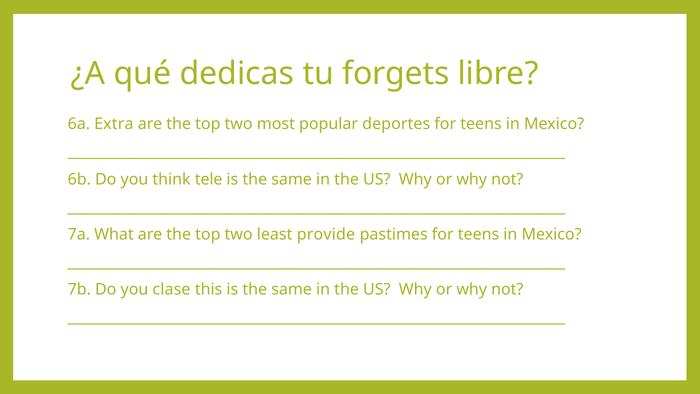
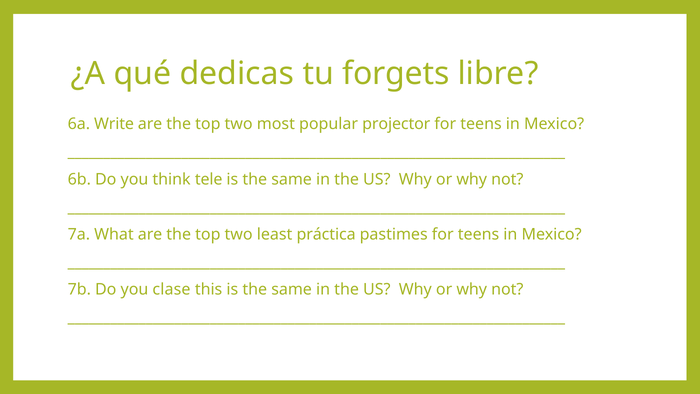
Extra: Extra -> Write (114, 124)
deportes: deportes -> projector (396, 124)
provide: provide -> práctica (326, 234)
